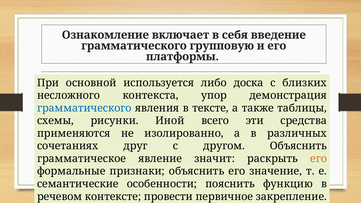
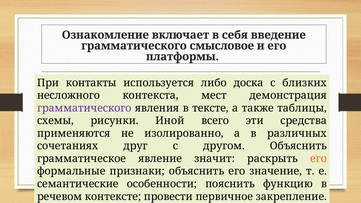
групповую: групповую -> смысловое (222, 46)
основной: основной -> контакты (91, 83)
упор: упор -> мест (214, 95)
грамматического colour: blue -> purple (84, 108)
